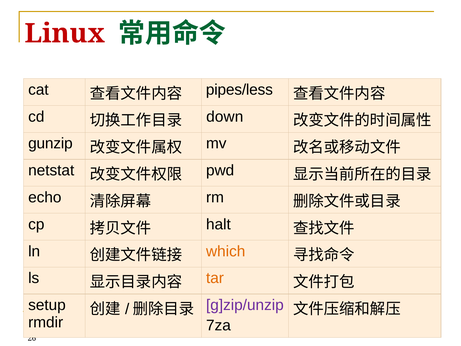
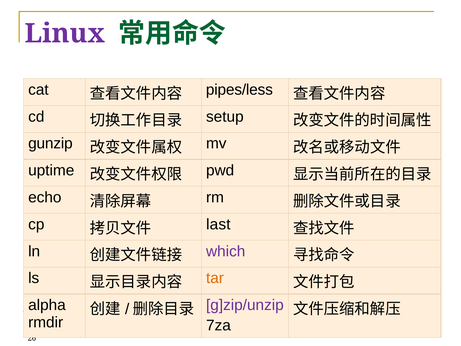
Linux colour: red -> purple (65, 33)
down: down -> setup (225, 117)
netstat: netstat -> uptime (51, 170)
halt: halt -> last (218, 224)
which colour: orange -> purple (226, 251)
setup: setup -> alpha (47, 305)
